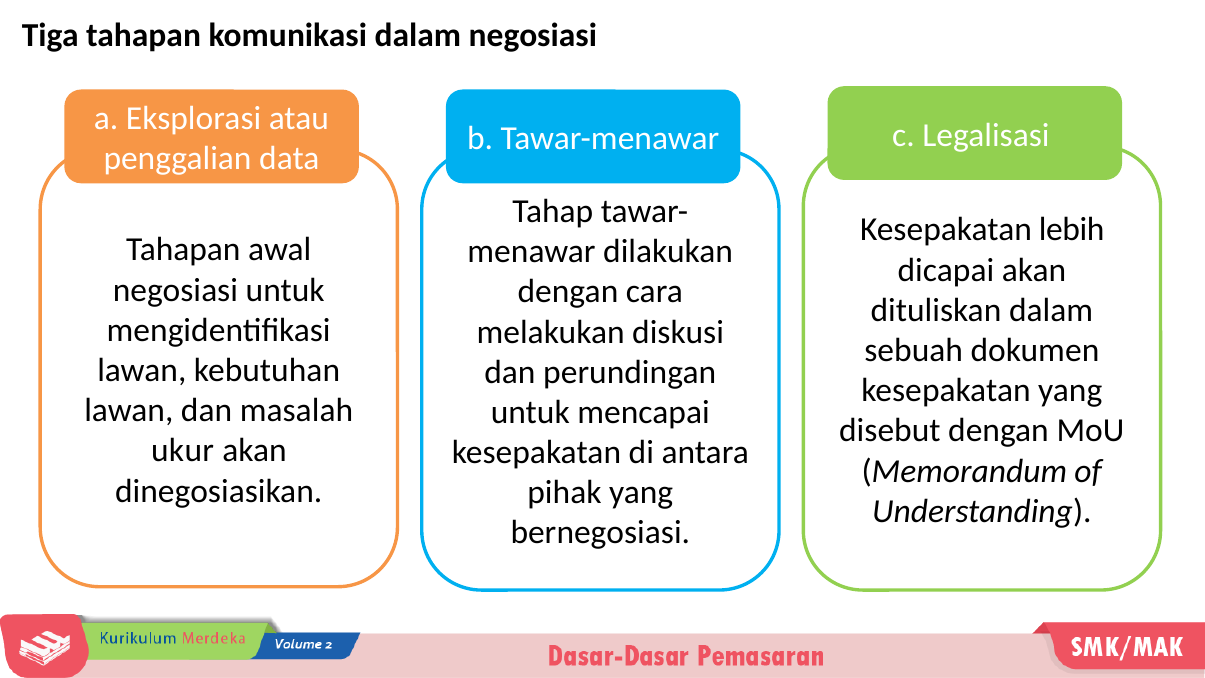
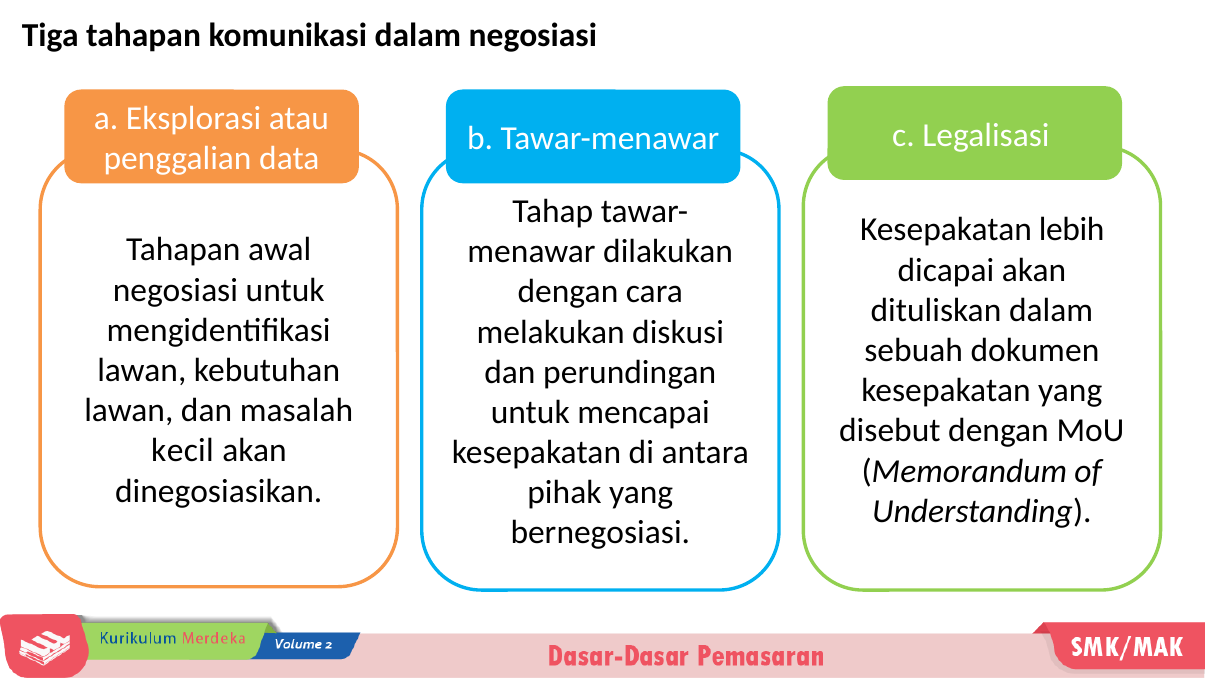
ukur: ukur -> kecil (183, 451)
